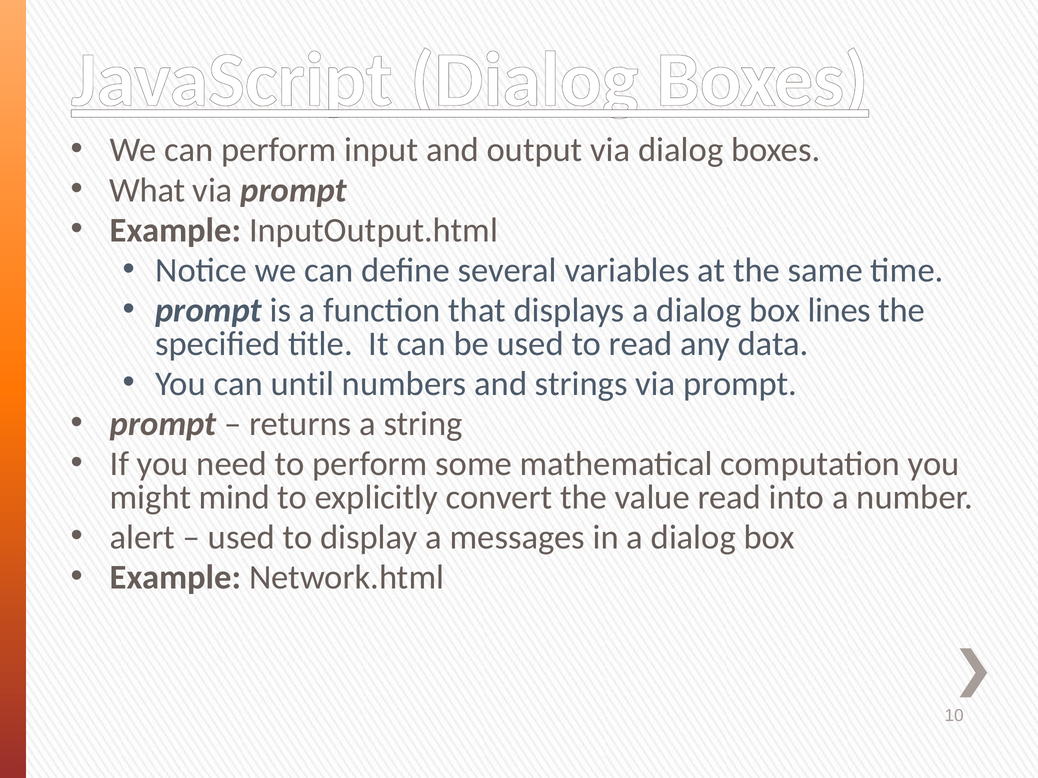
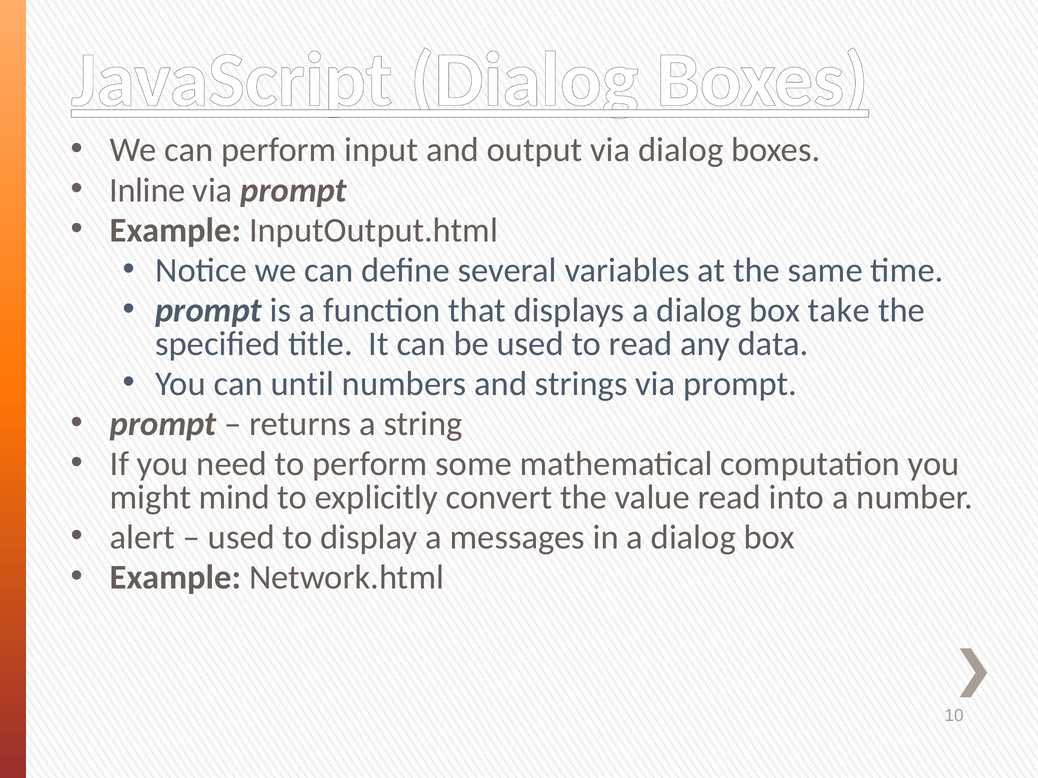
What: What -> Inline (147, 190)
lines: lines -> take (839, 311)
